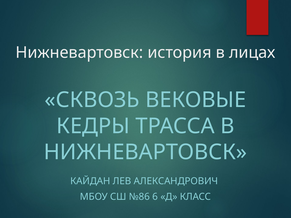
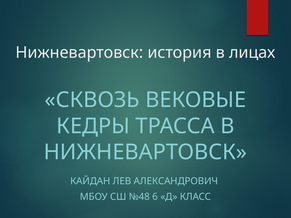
№86: №86 -> №48 (139, 197)
